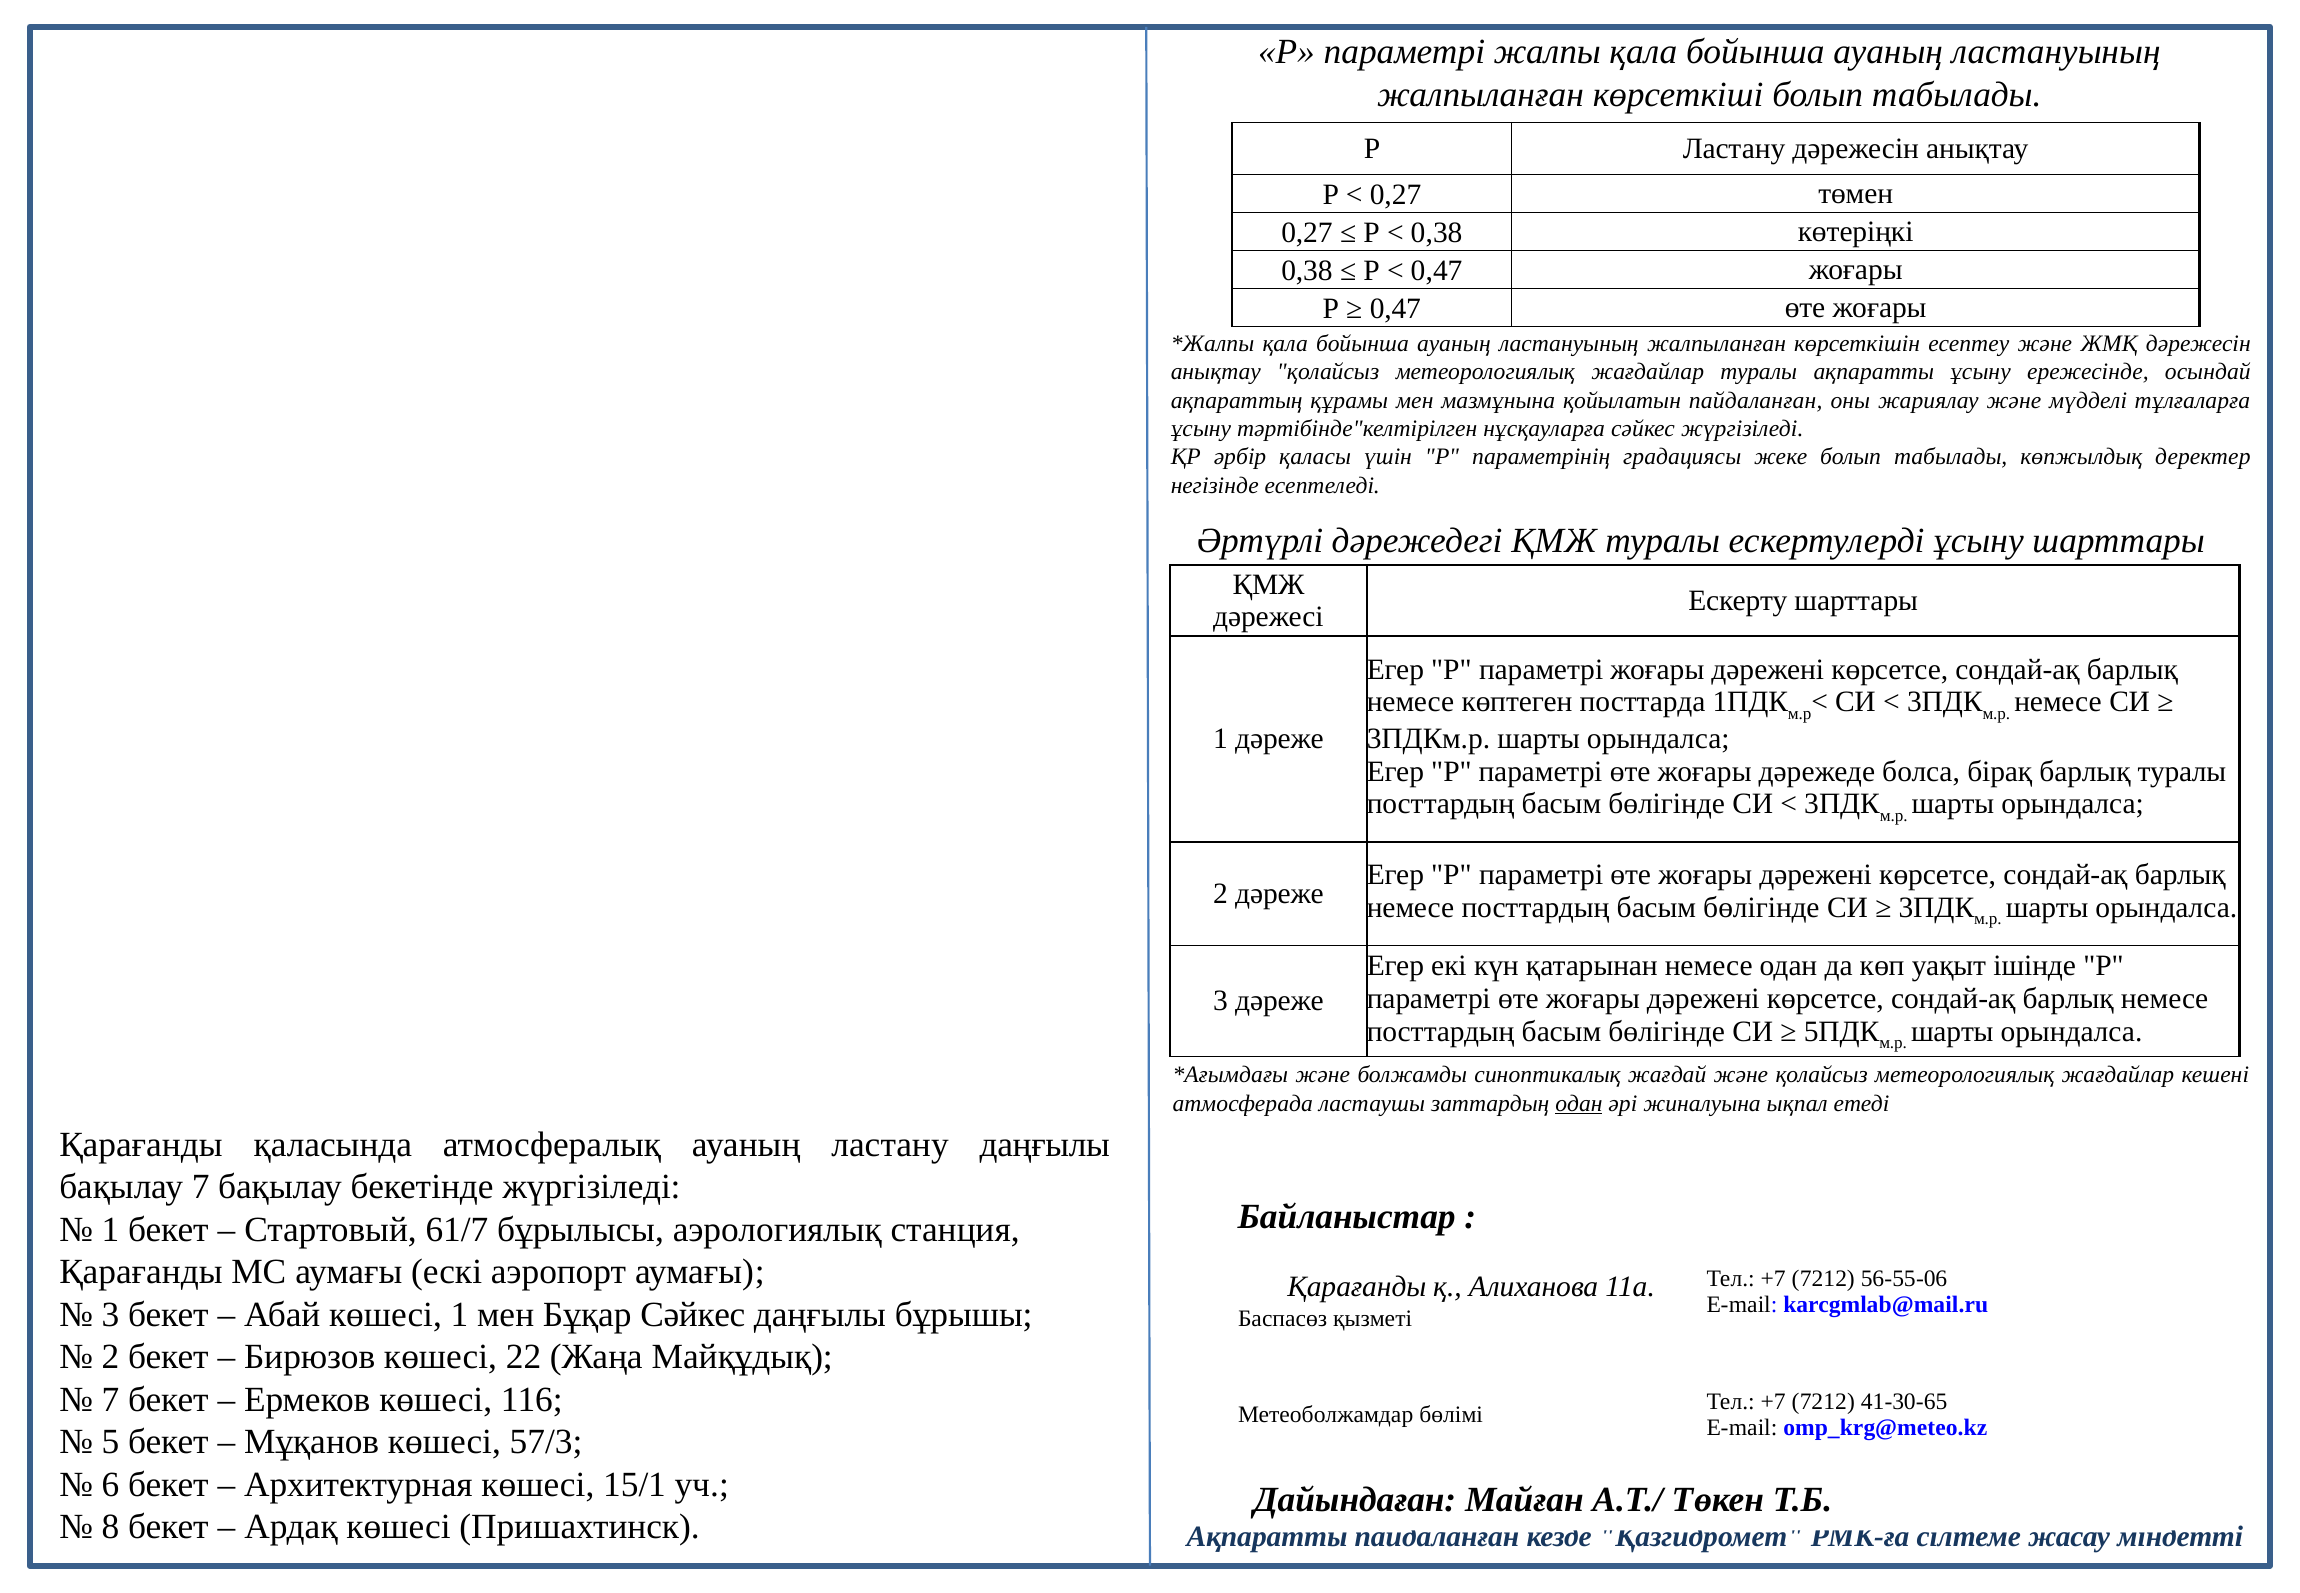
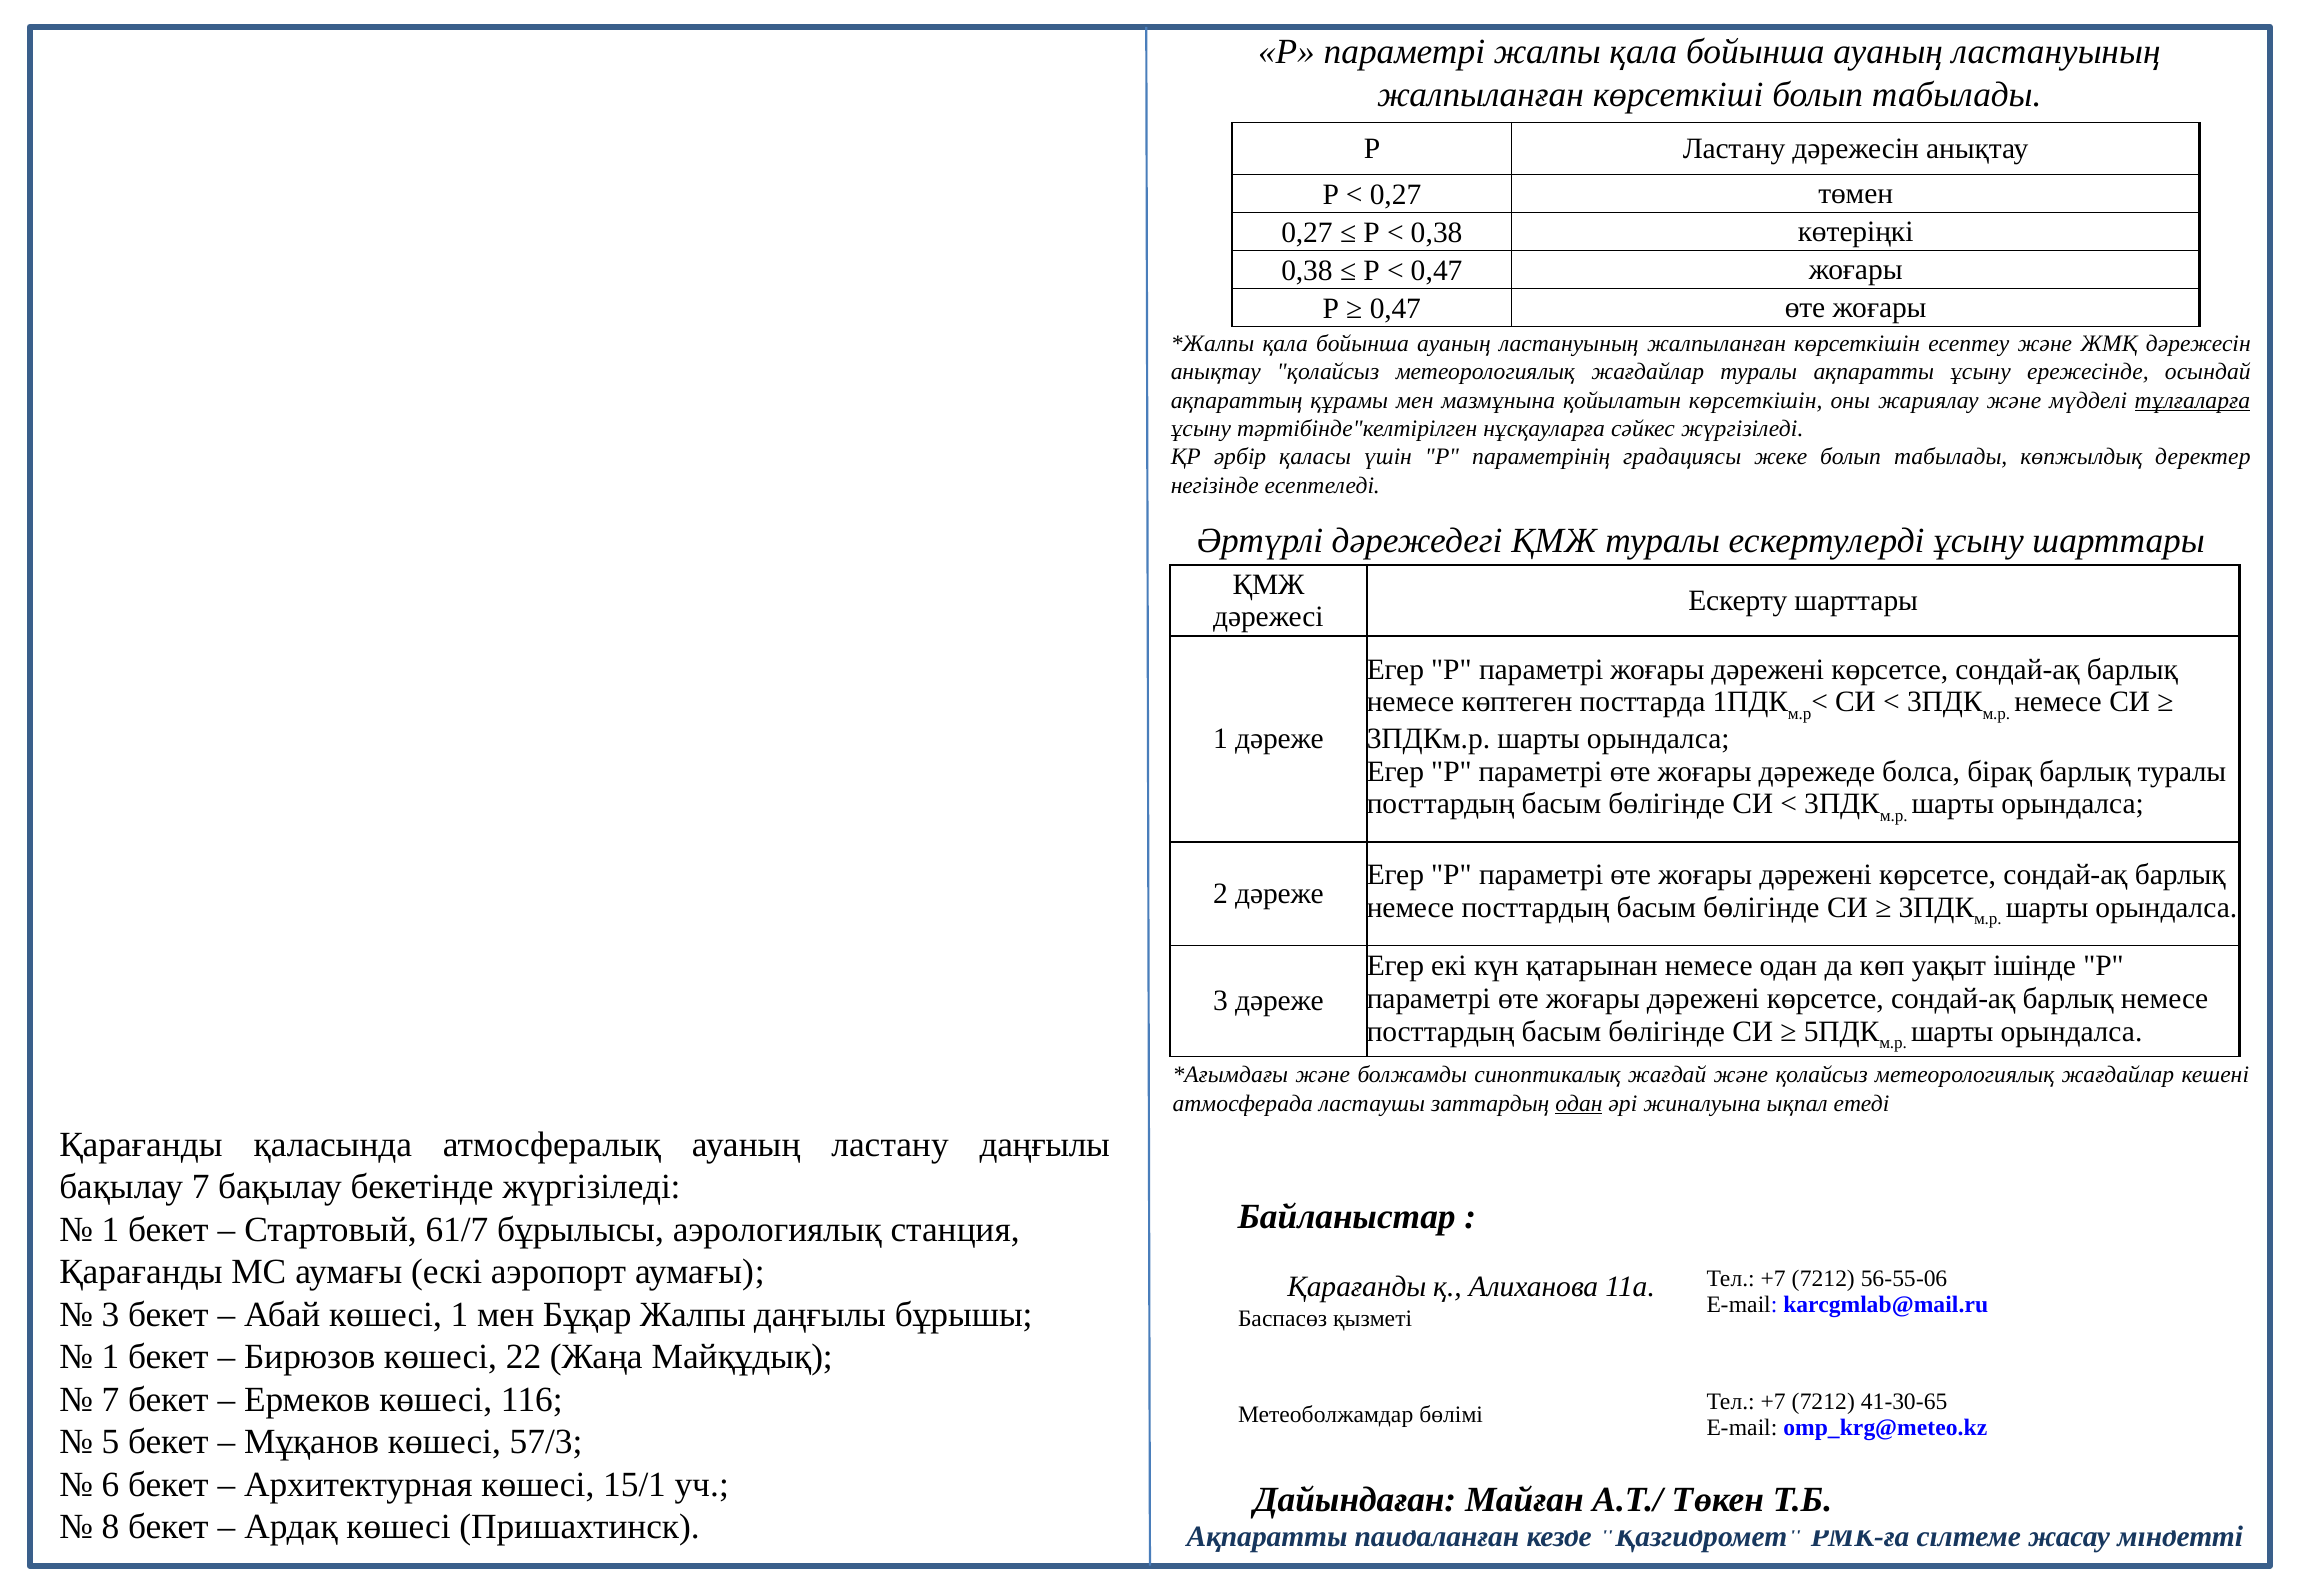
қойылатын пайдаланған: пайдаланған -> көрсеткішін (1756, 400)
тұлғаларға underline: none -> present (2192, 400)
Бұқар Сәйкес: Сәйкес -> Жалпы (693, 1314)
2: 2 -> 1 (111, 1357)
